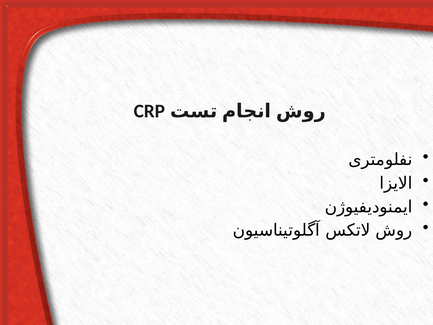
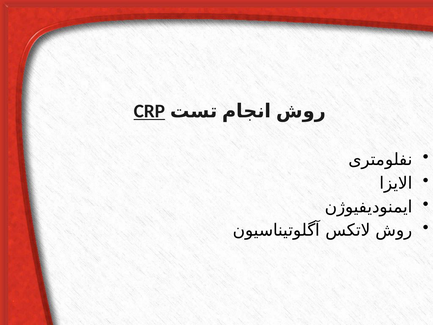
CRP underline: none -> present (149, 111)
